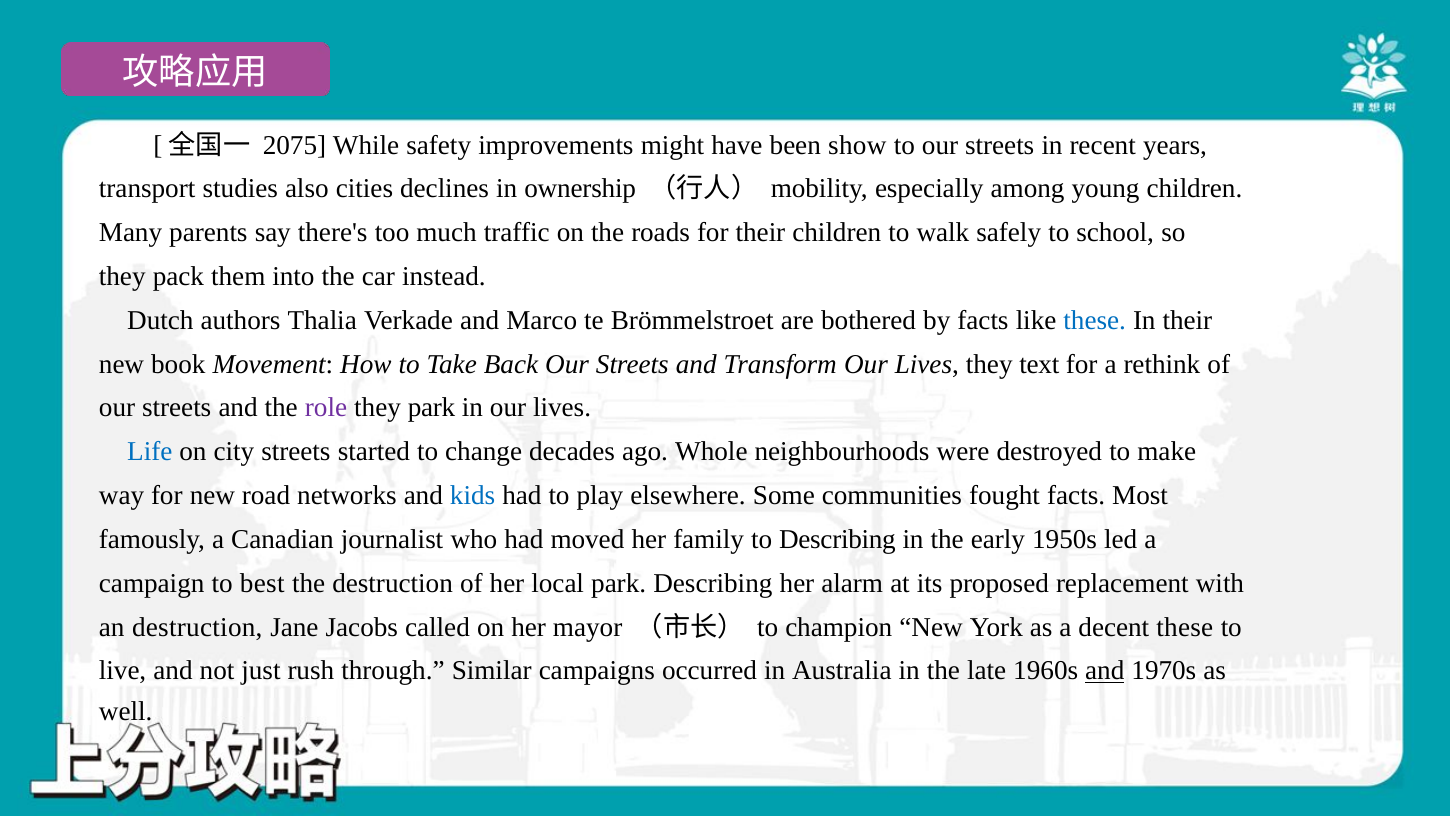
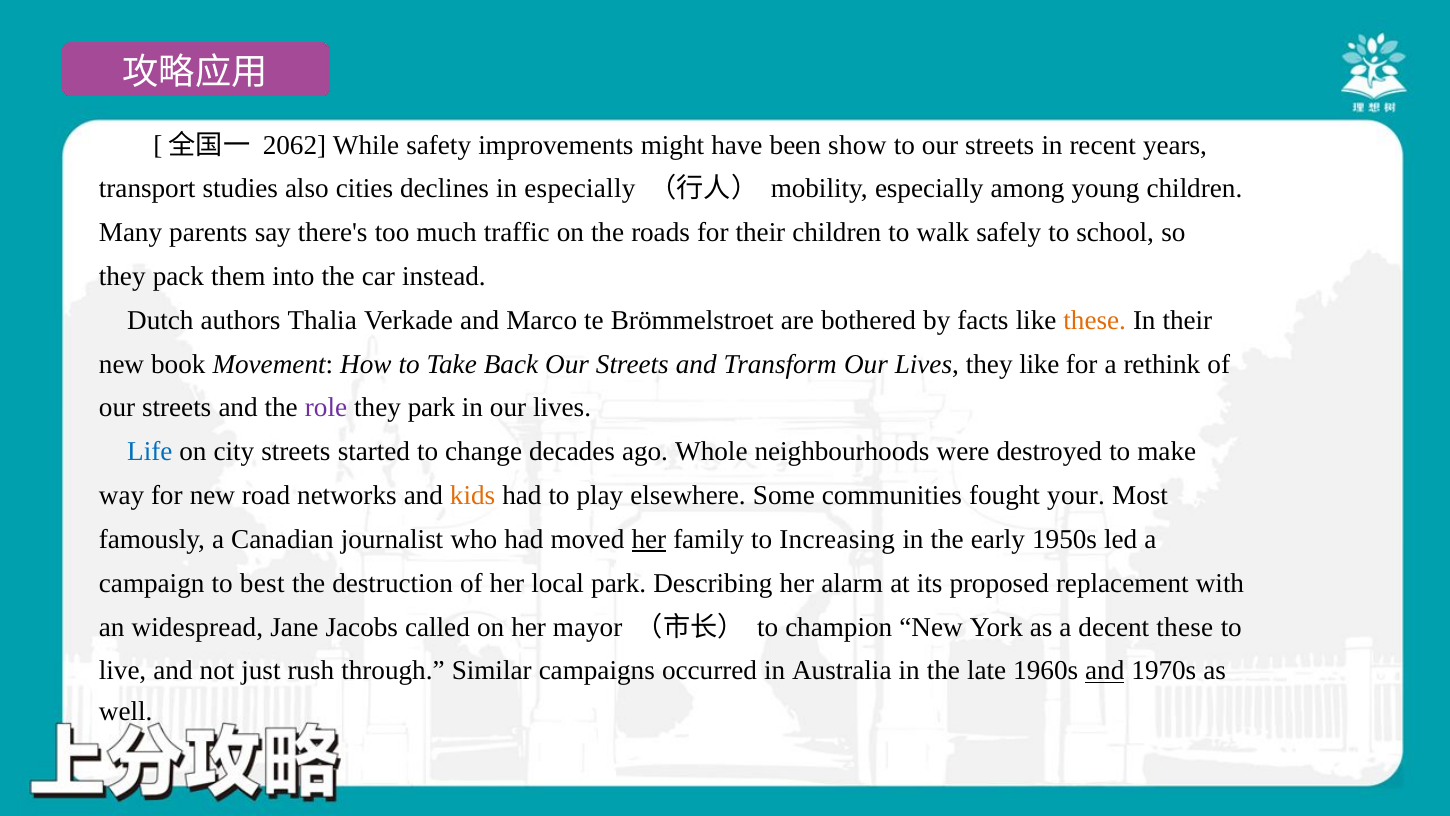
2075: 2075 -> 2062 (294, 145)
in ownership: ownership -> especially (580, 189)
these colour: blue -> orange (1095, 320)
they text: text -> like (1039, 364)
kids colour: blue -> orange (473, 495)
fought facts: facts -> your (1076, 495)
her underline: none -> present (649, 539)
to Describing: Describing -> Increasing (837, 539)
an destruction: destruction -> widespread (197, 627)
